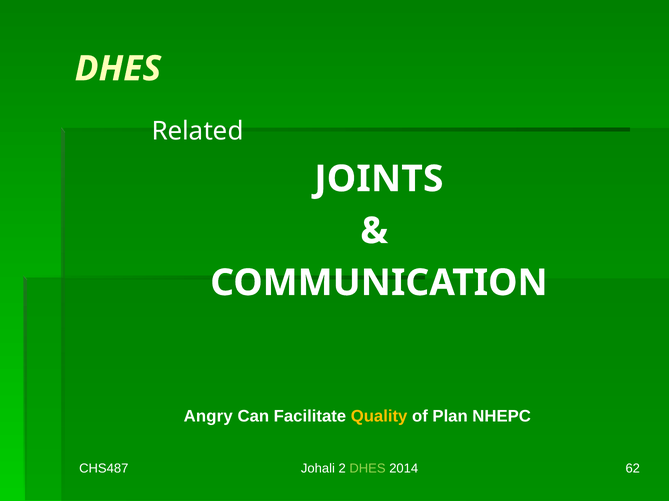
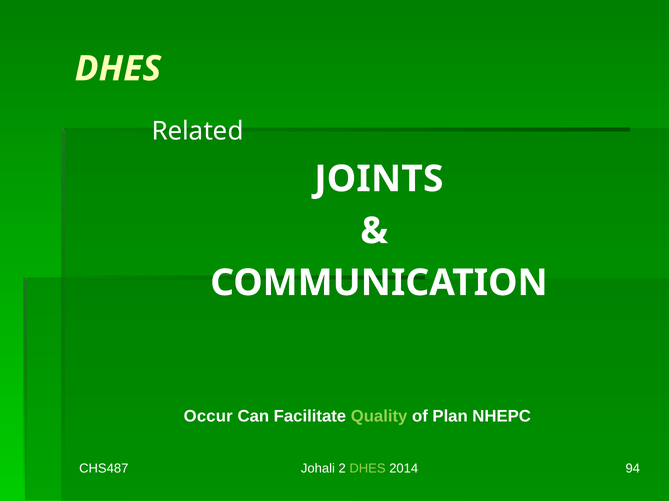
Angry: Angry -> Occur (208, 417)
Quality colour: yellow -> light green (379, 417)
62: 62 -> 94 (633, 469)
